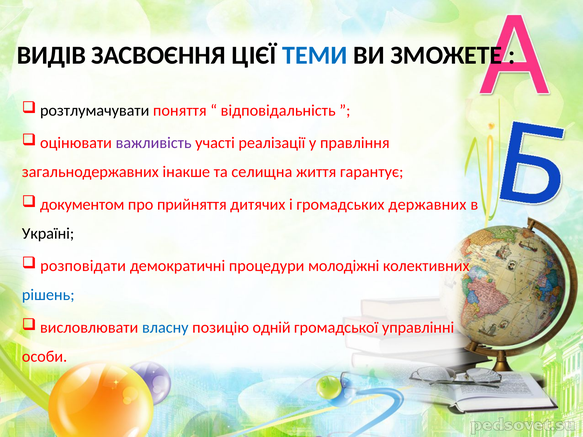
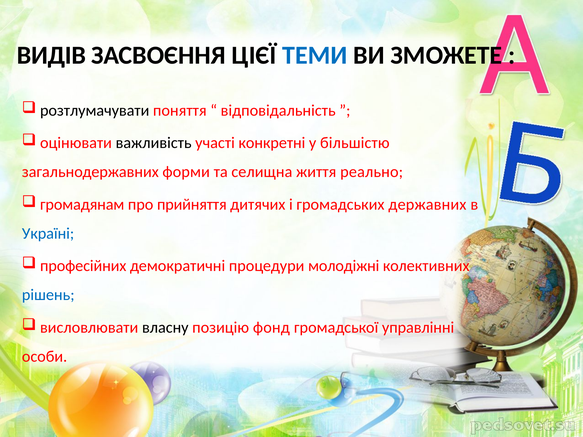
важливість colour: purple -> black (154, 143)
реалізації: реалізації -> конкретні (272, 143)
правління: правління -> більшістю (355, 143)
інакше: інакше -> форми (186, 172)
гарантує: гарантує -> реально (372, 172)
документом: документом -> громадянам (82, 204)
Україні colour: black -> blue (48, 234)
розповідати: розповідати -> професійних (83, 266)
власну colour: blue -> black (165, 328)
одній: одній -> фонд (271, 328)
